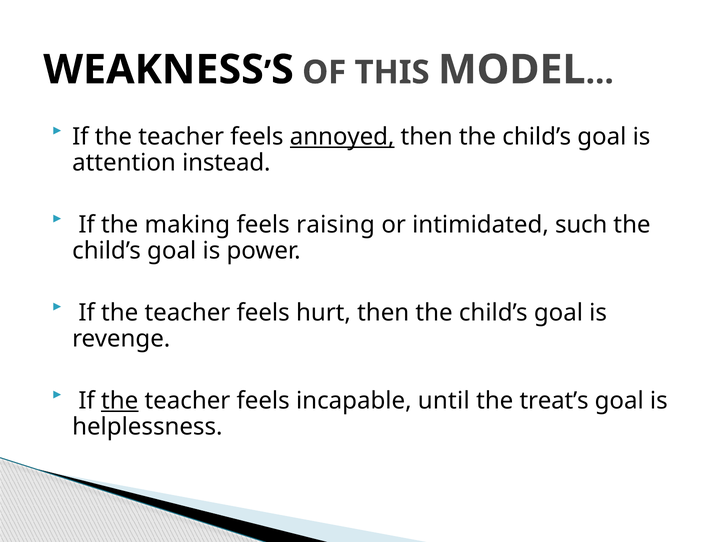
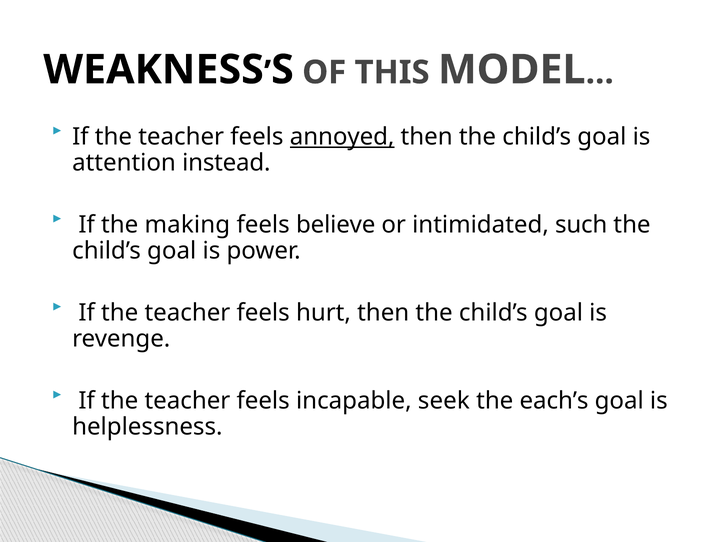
raising: raising -> believe (336, 225)
the underline: present -> none (120, 401)
until: until -> seek (444, 401)
treat’s: treat’s -> each’s (554, 401)
